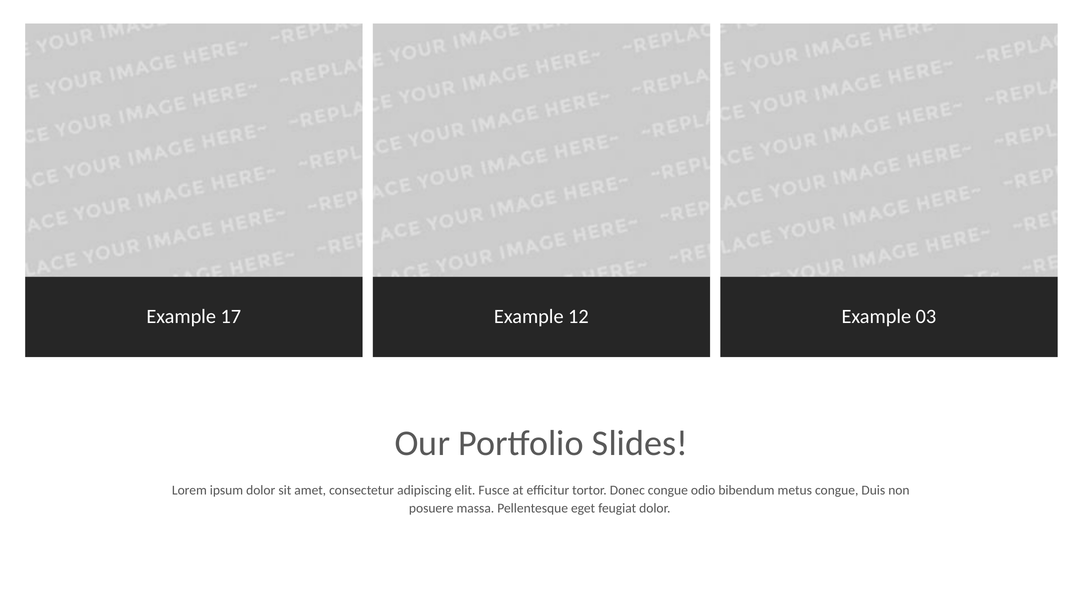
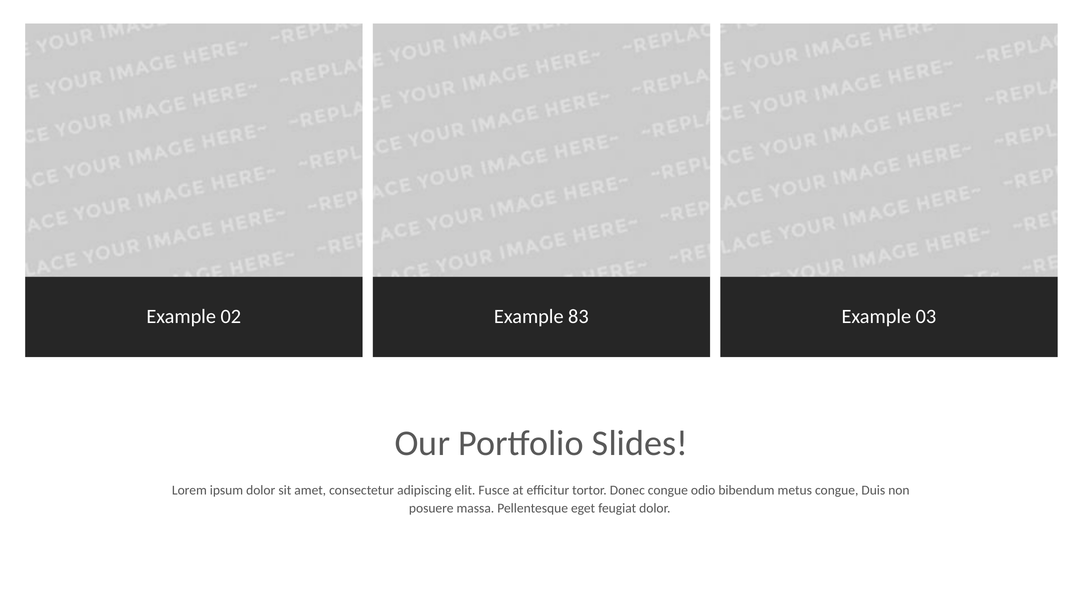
17: 17 -> 02 (231, 316)
12: 12 -> 83 (578, 316)
